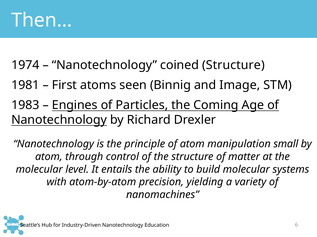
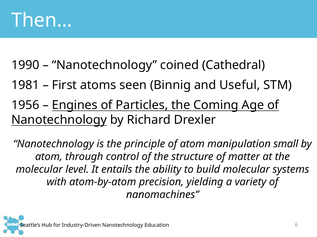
1974: 1974 -> 1990 (25, 65)
coined Structure: Structure -> Cathedral (234, 65)
Image: Image -> Useful (240, 85)
1983: 1983 -> 1956 (25, 105)
